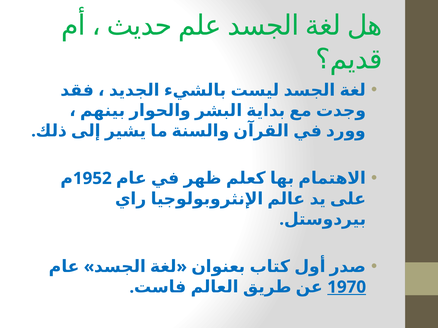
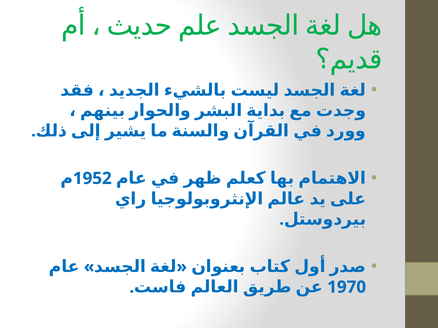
1970 underline: present -> none (347, 287)
